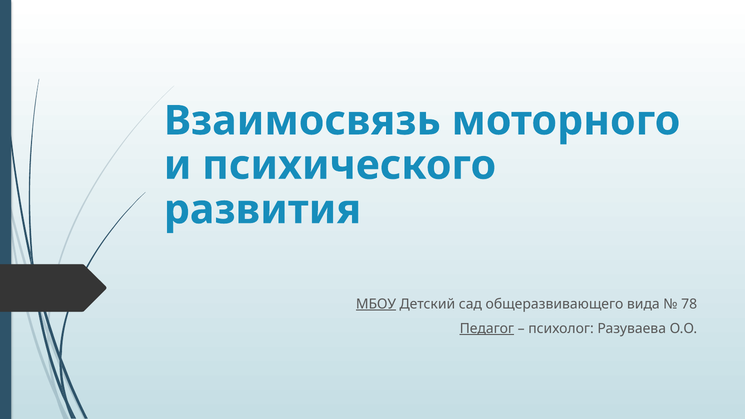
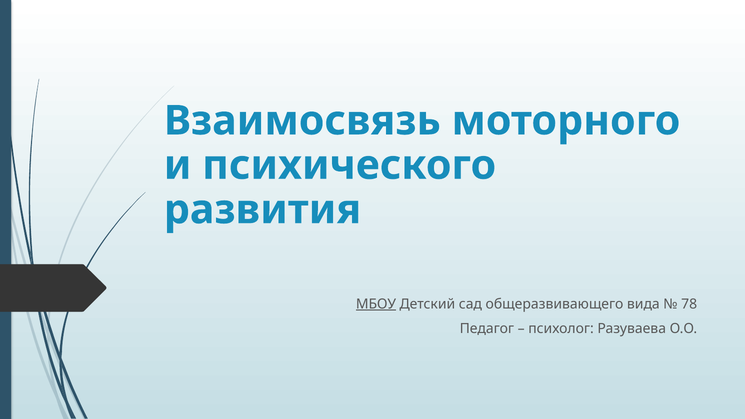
Педагог underline: present -> none (487, 329)
